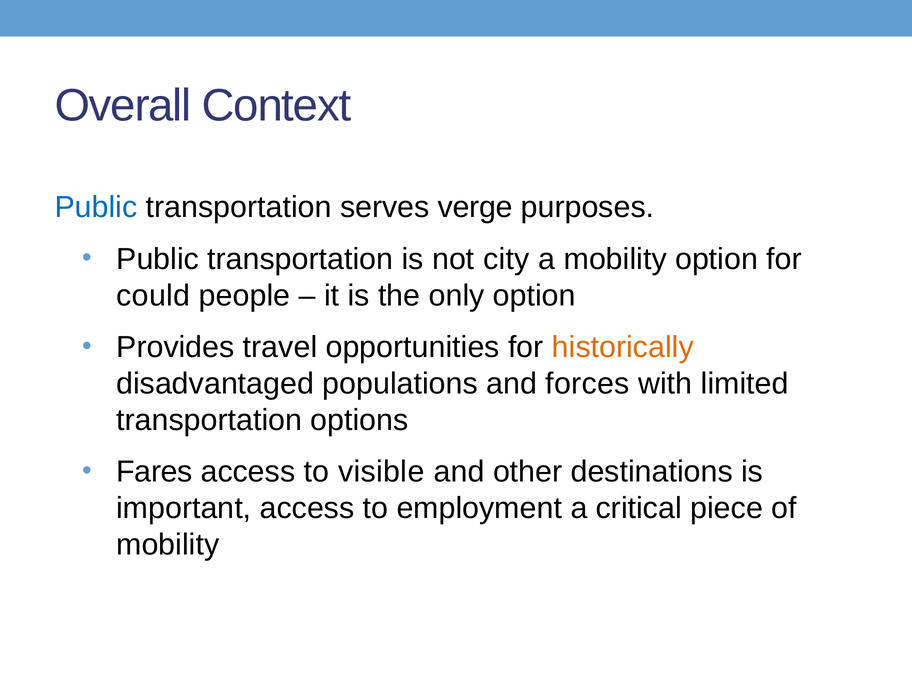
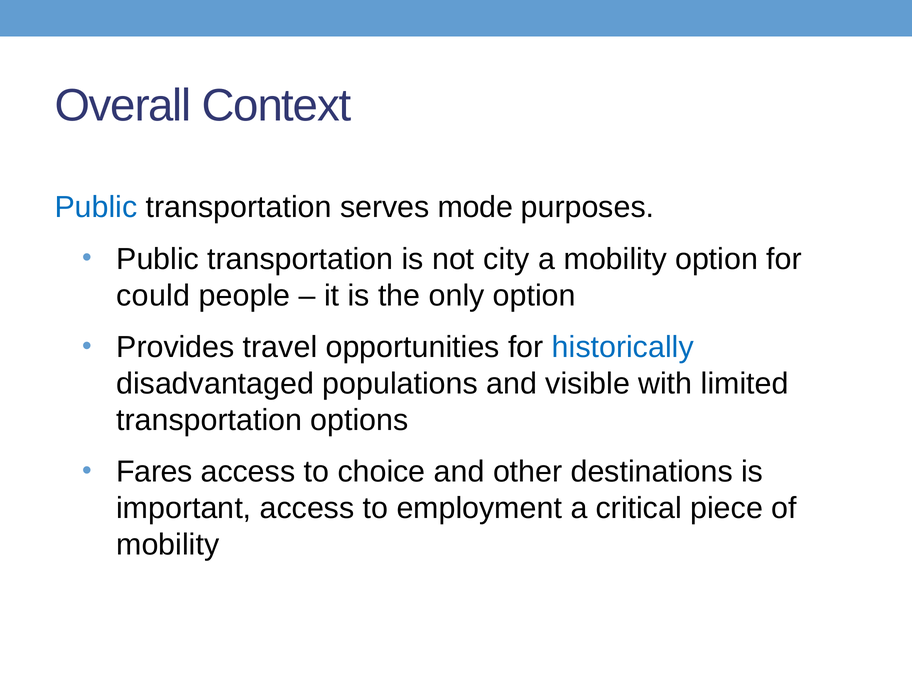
verge: verge -> mode (475, 207)
historically colour: orange -> blue (623, 347)
forces: forces -> visible (588, 384)
visible: visible -> choice (381, 472)
